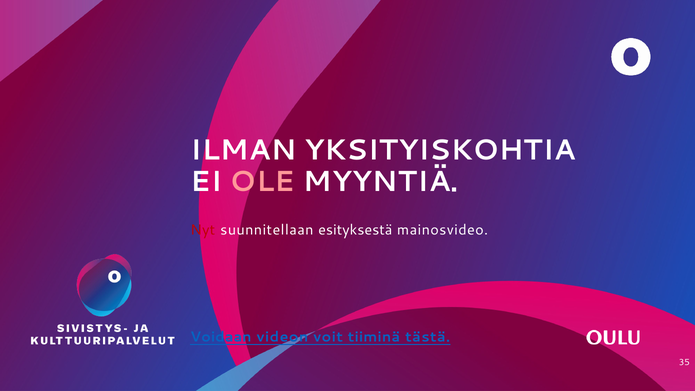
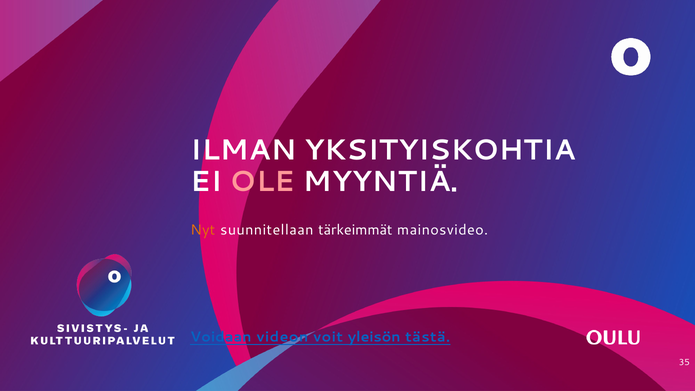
Nyt colour: red -> orange (203, 230)
esityksestä: esityksestä -> tärkeimmät (355, 230)
tiiminä: tiiminä -> yleisön (374, 337)
